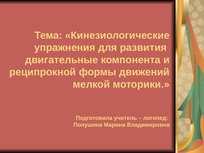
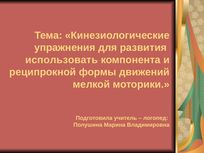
двигательные: двигательные -> использовать (62, 60)
